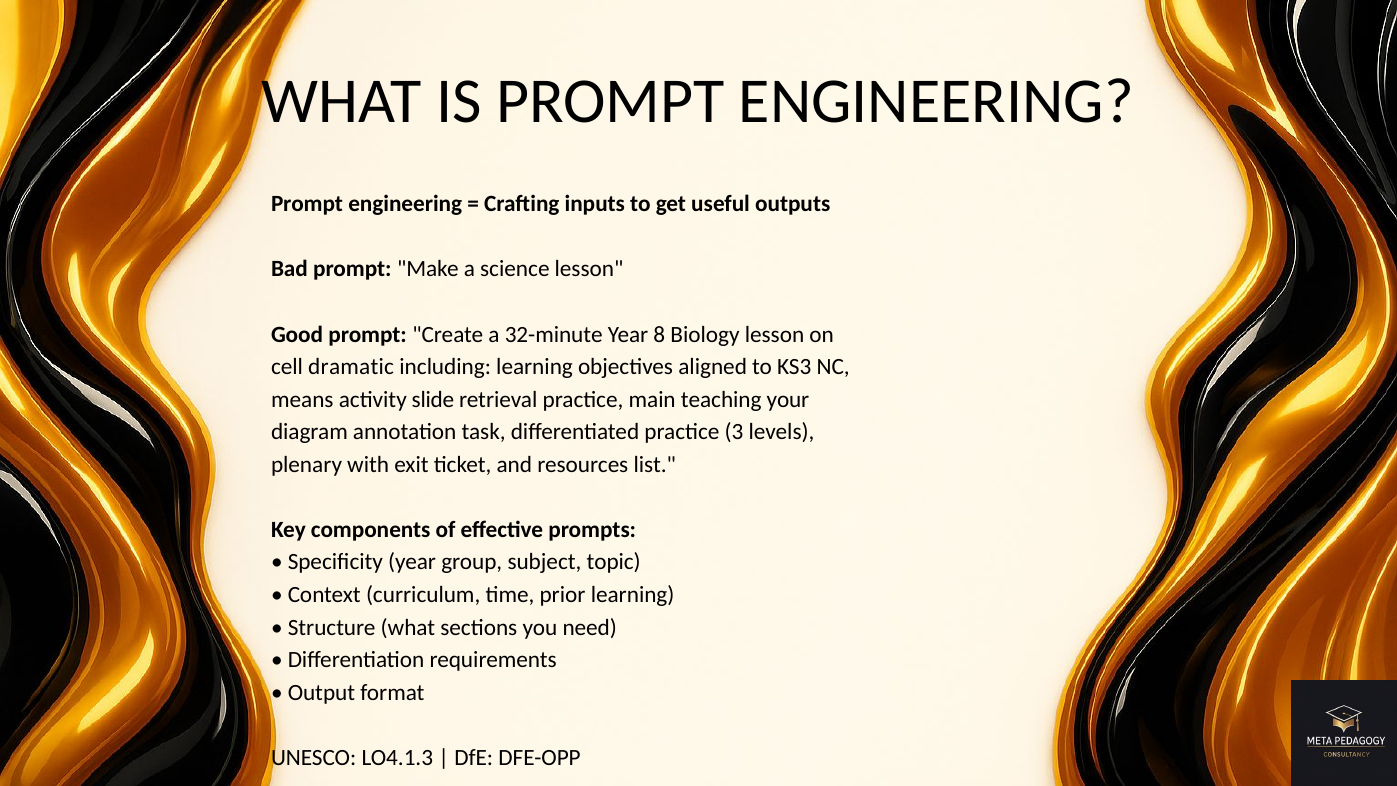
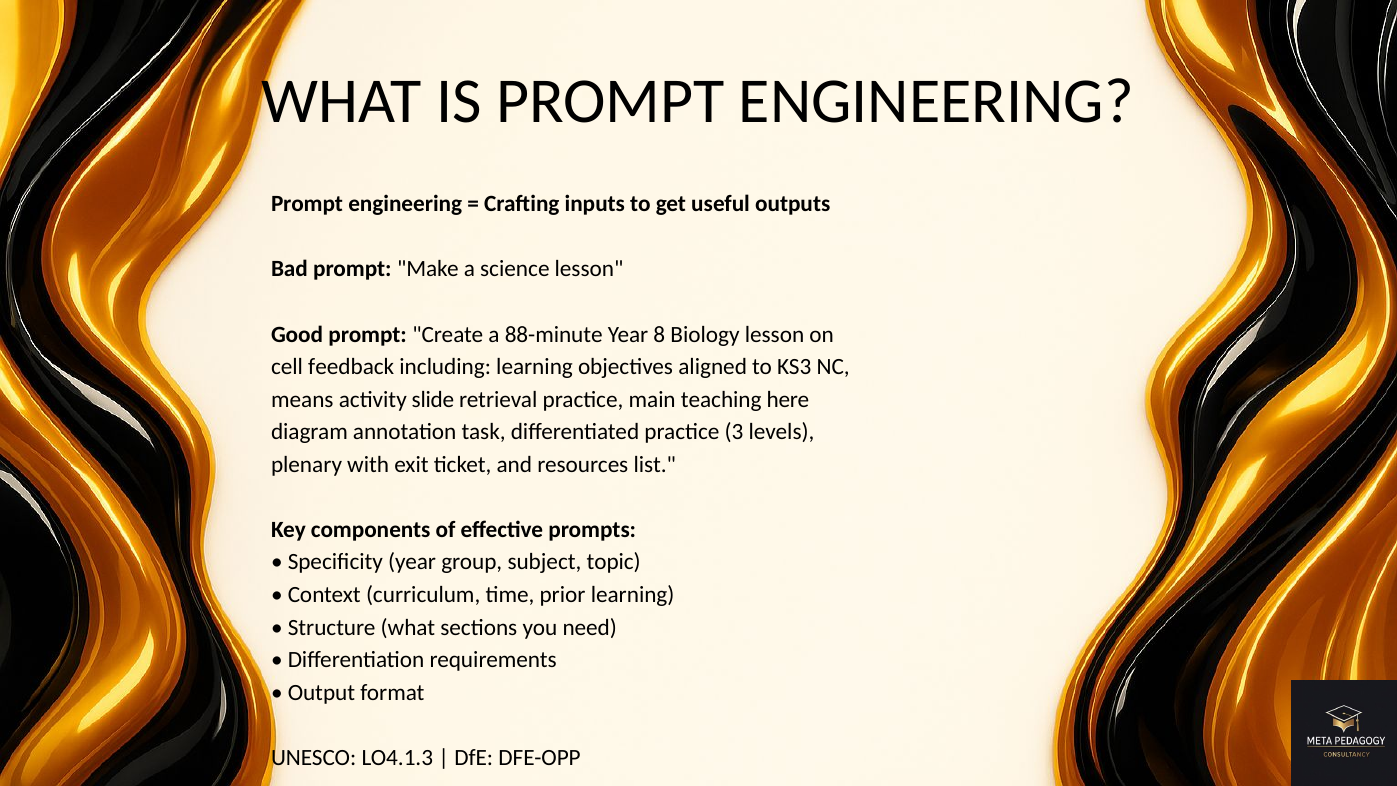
32-minute: 32-minute -> 88-minute (554, 334)
dramatic: dramatic -> feedback (351, 367)
your: your -> here (788, 399)
